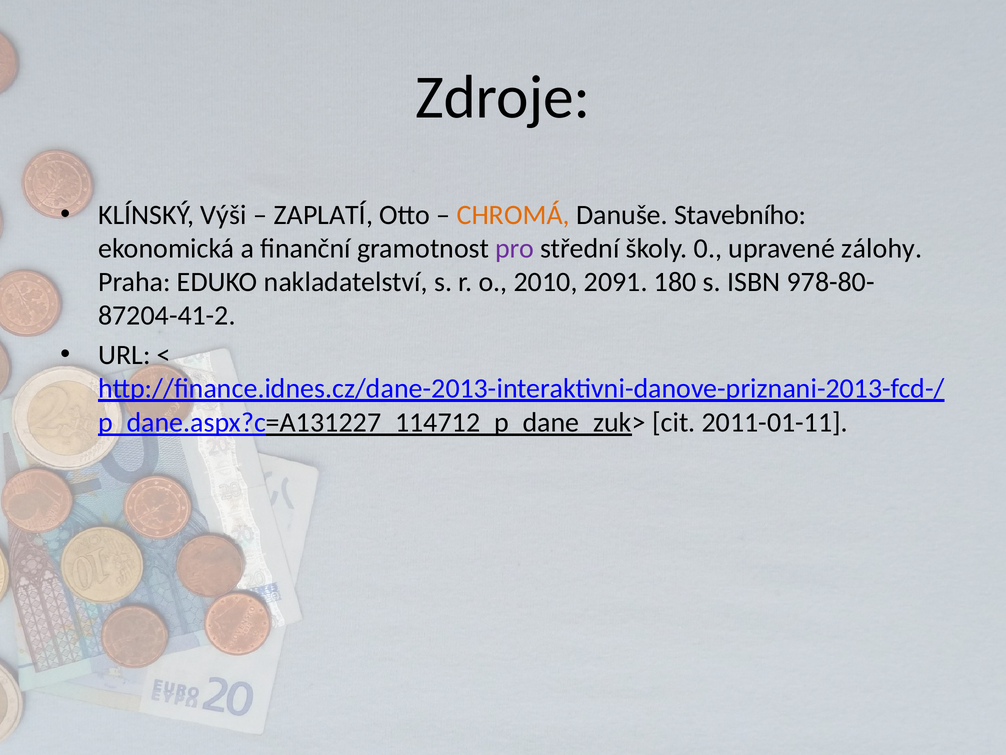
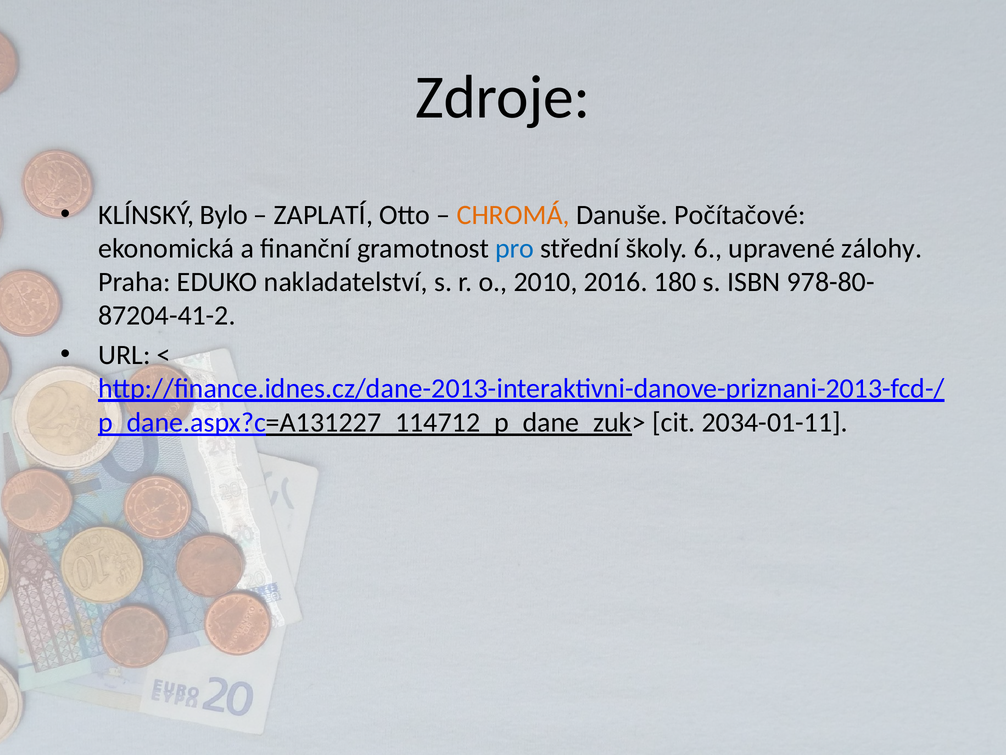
Výši: Výši -> Bylo (224, 215)
Stavebního: Stavebního -> Počítačové (740, 215)
pro colour: purple -> blue (515, 248)
0: 0 -> 6 (708, 248)
2091: 2091 -> 2016 (616, 282)
2011-01-11: 2011-01-11 -> 2034-01-11 (775, 422)
